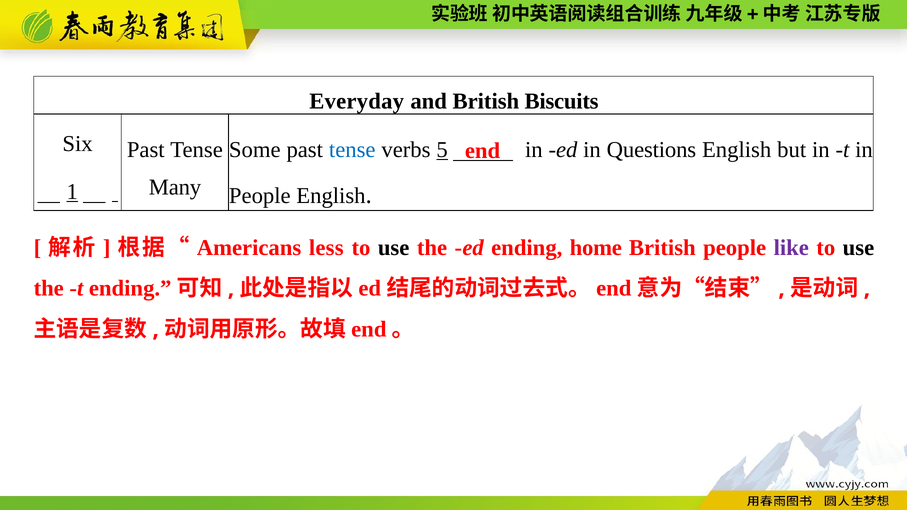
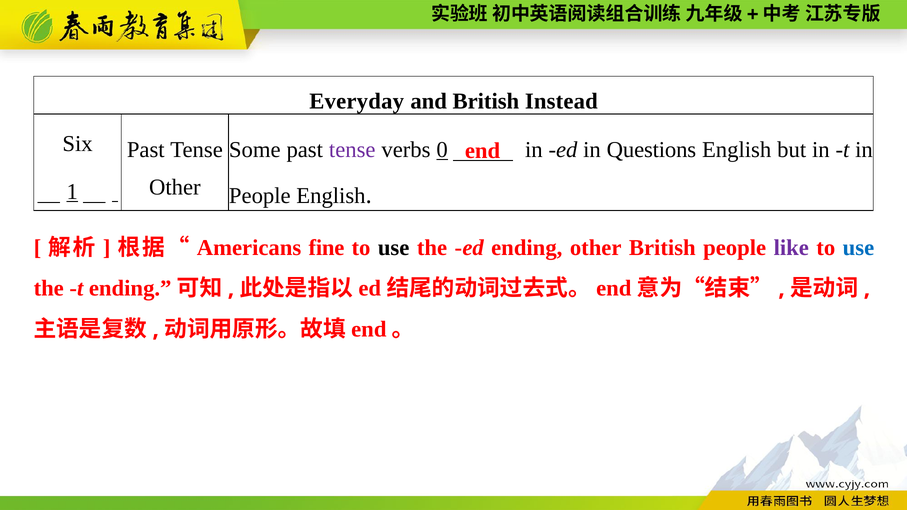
Biscuits: Biscuits -> Instead (561, 102)
tense colour: blue -> purple (352, 150)
5: 5 -> 0 (442, 150)
Many: Many -> Other (175, 187)
less: less -> fine (326, 248)
ending home: home -> other (596, 248)
use colour: black -> blue (858, 248)
